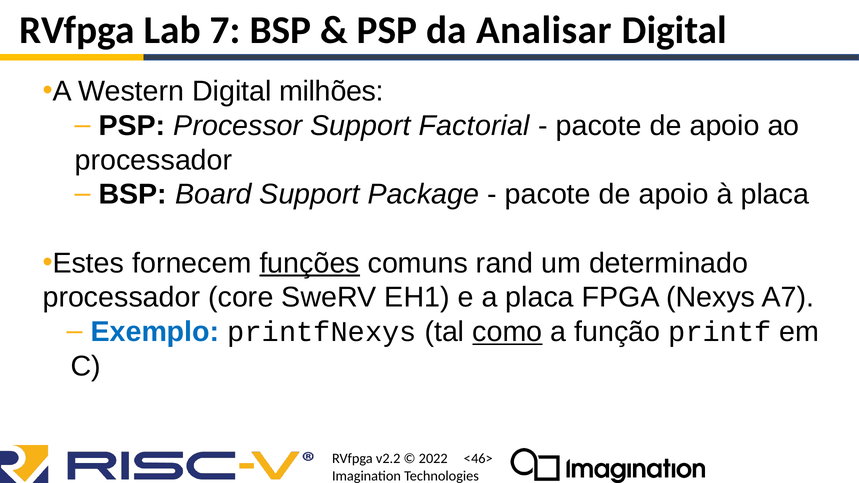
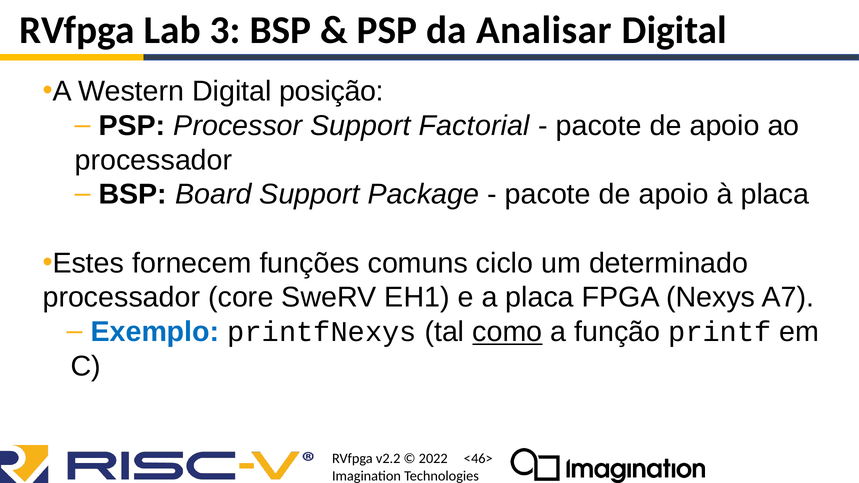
7: 7 -> 3 (225, 30)
milhões: milhões -> posição (332, 91)
funções underline: present -> none (310, 263)
rand: rand -> ciclo (505, 263)
